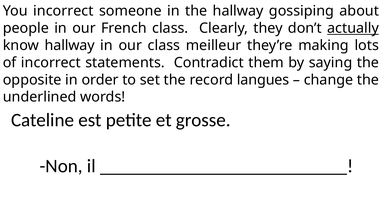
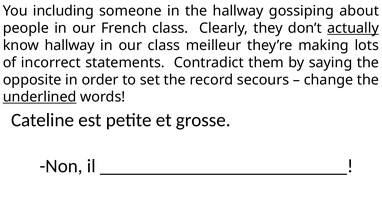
You incorrect: incorrect -> including (63, 11)
langues: langues -> secours (263, 80)
underlined underline: none -> present (40, 97)
